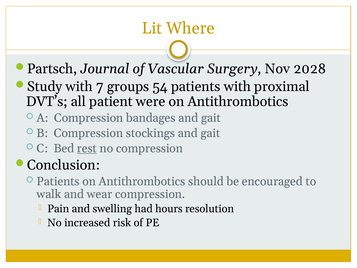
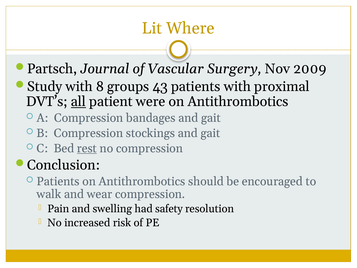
2028: 2028 -> 2009 (310, 69)
7: 7 -> 8 (100, 87)
54: 54 -> 43 (160, 87)
all underline: none -> present (78, 101)
hours: hours -> safety (169, 209)
